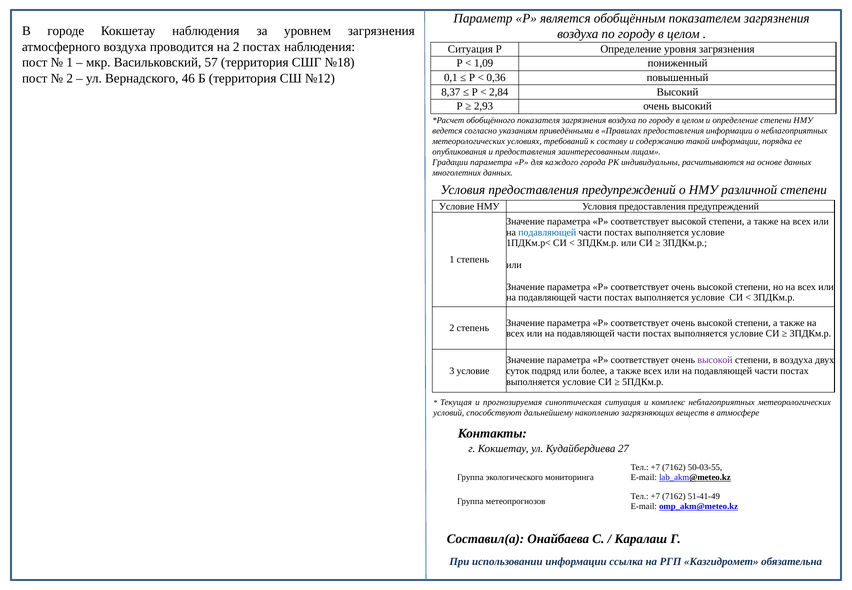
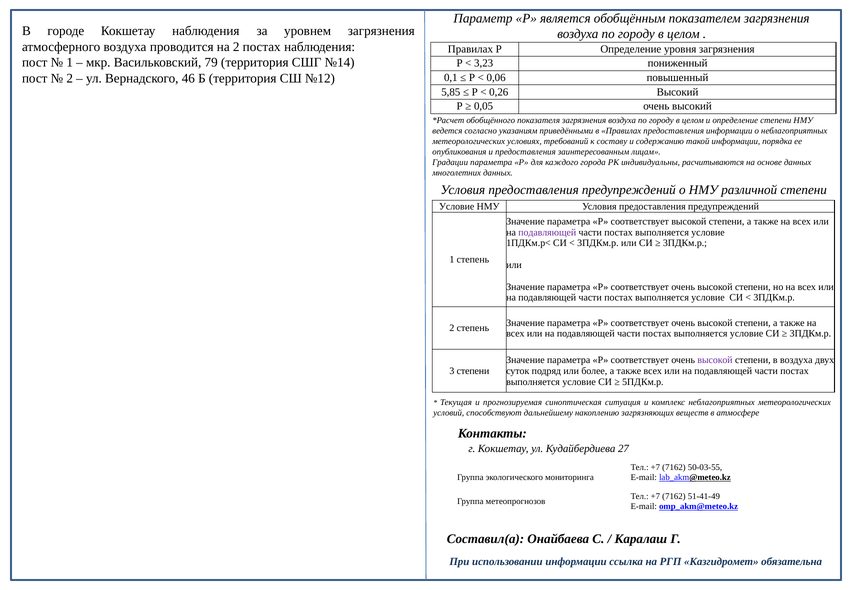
Ситуация: Ситуация -> Правилах (470, 49)
57: 57 -> 79 (211, 62)
№18: №18 -> №14 (340, 62)
1,09: 1,09 -> 3,23 (484, 63)
0,36: 0,36 -> 0,06 (496, 78)
8,37: 8,37 -> 5,85 (451, 92)
2,84: 2,84 -> 0,26 (499, 92)
2,93: 2,93 -> 0,05 (484, 106)
подавляющей colour: blue -> purple (547, 232)
3 условие: условие -> степени (473, 371)
